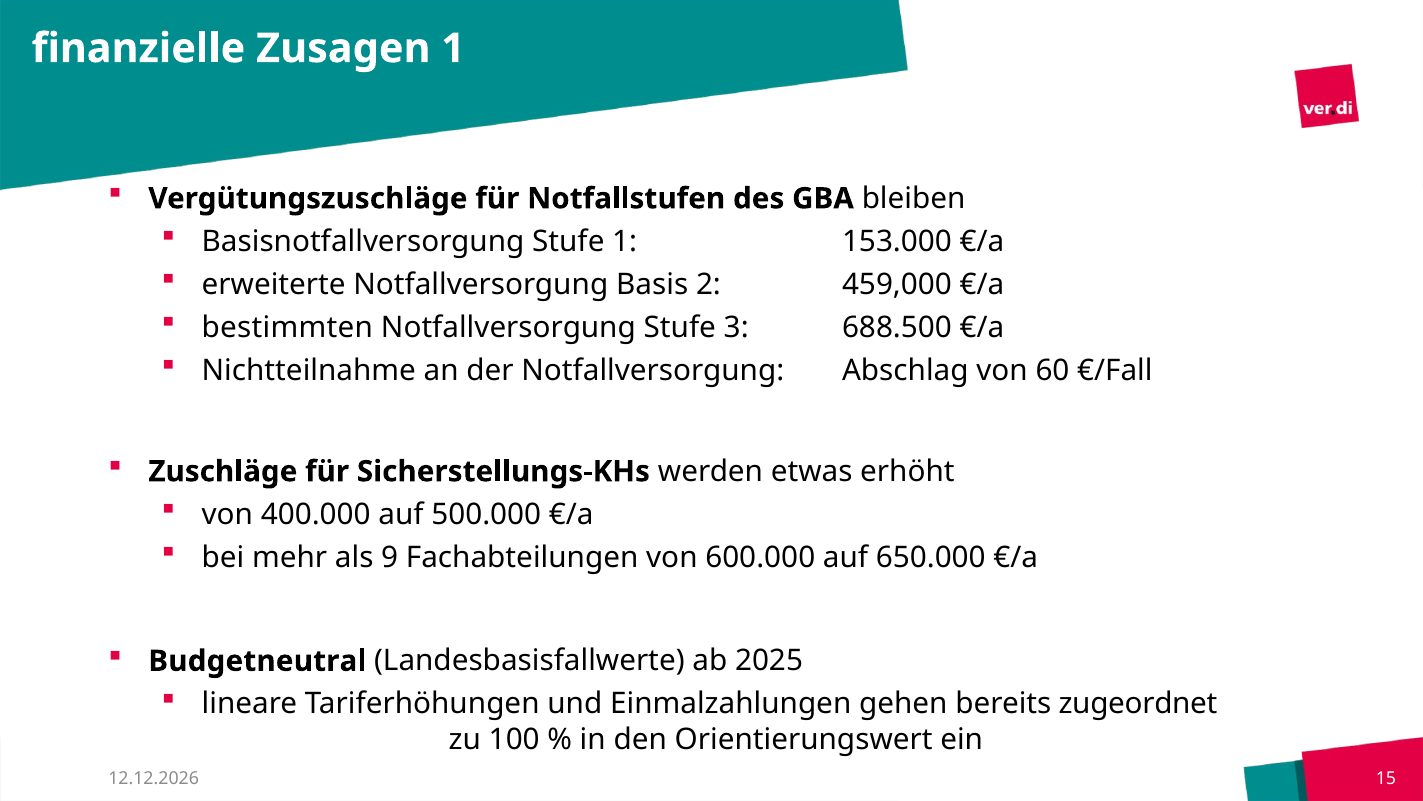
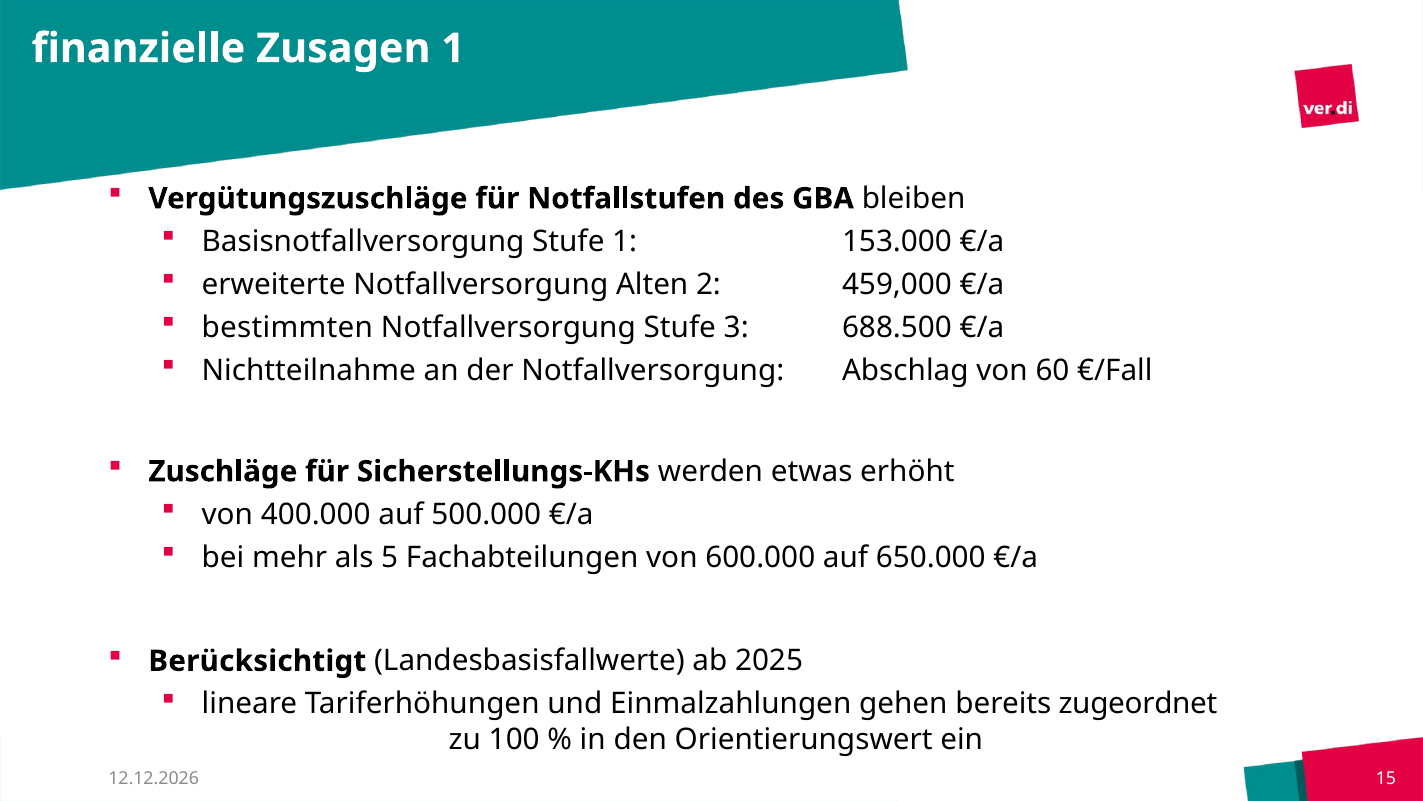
Basis: Basis -> Alten (652, 284)
9: 9 -> 5 (390, 557)
Budgetneutral: Budgetneutral -> Berücksichtigt (257, 661)
